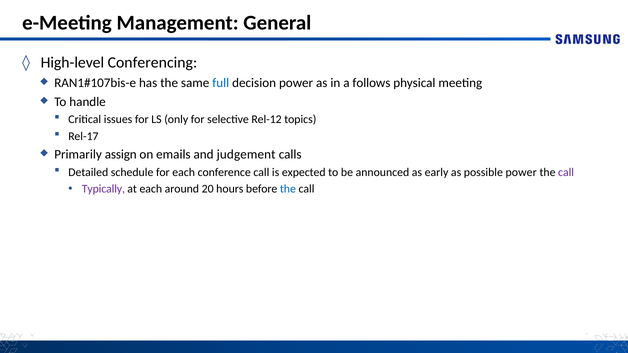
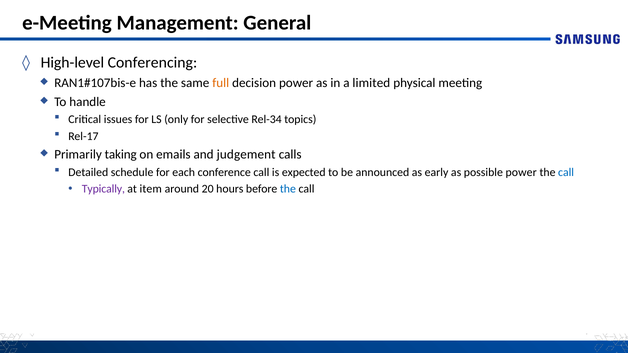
full colour: blue -> orange (221, 83)
follows: follows -> limited (371, 83)
Rel-12: Rel-12 -> Rel-34 (267, 120)
assign: assign -> taking (121, 155)
call colour: purple -> blue (566, 172)
at each: each -> item (151, 189)
